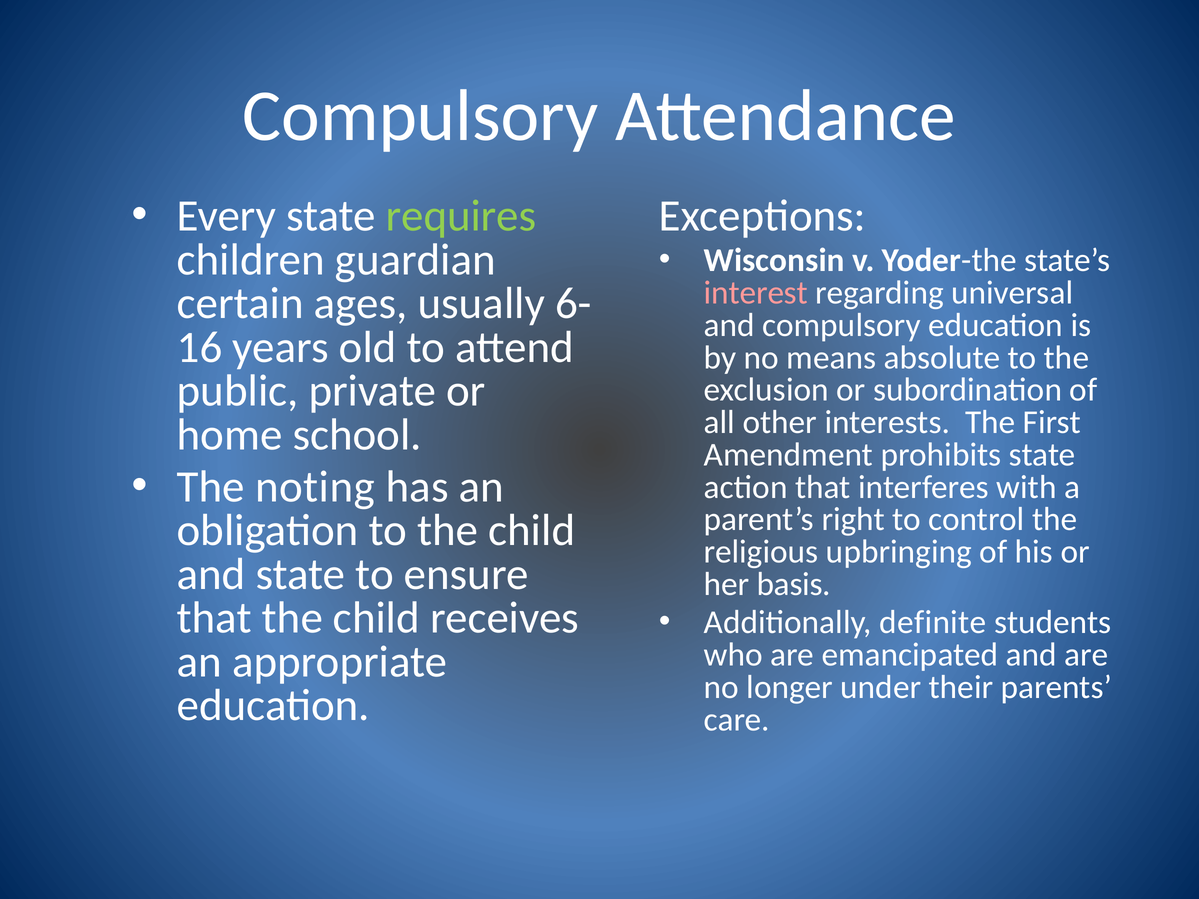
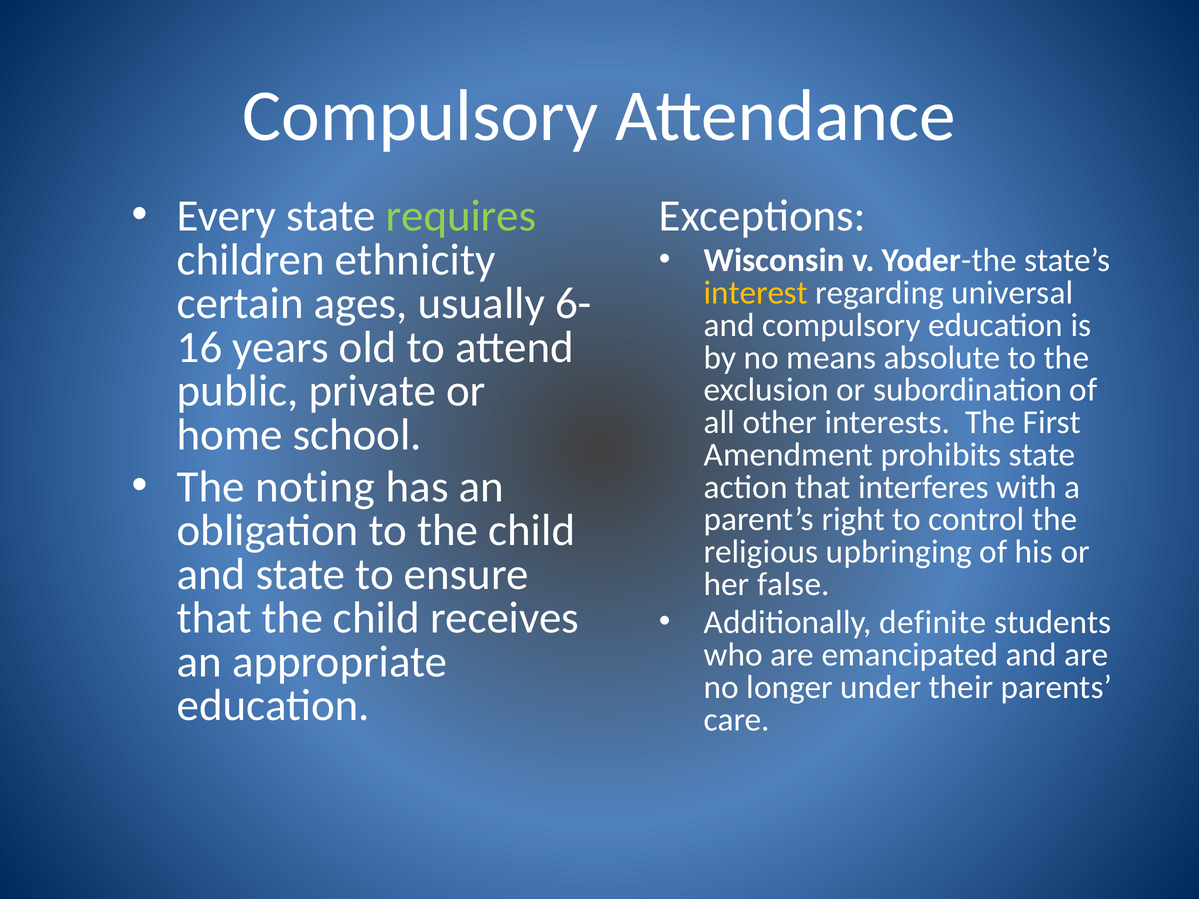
guardian: guardian -> ethnicity (415, 260)
interest colour: pink -> yellow (756, 293)
basis: basis -> false (793, 584)
